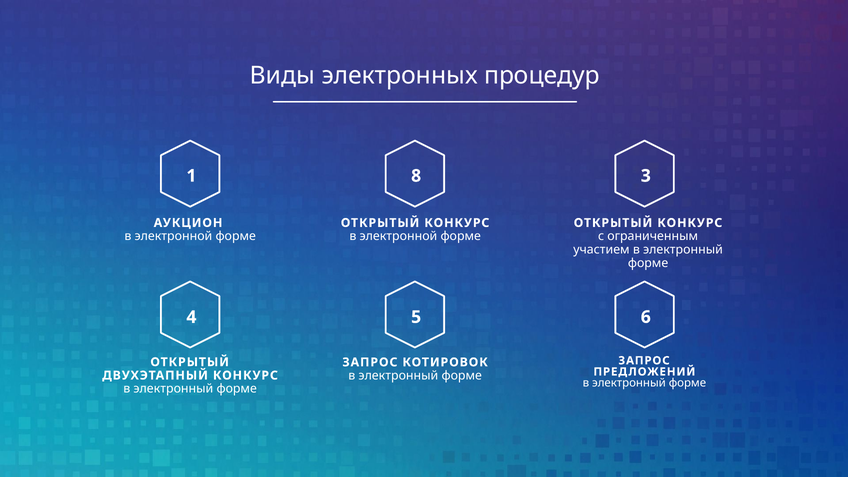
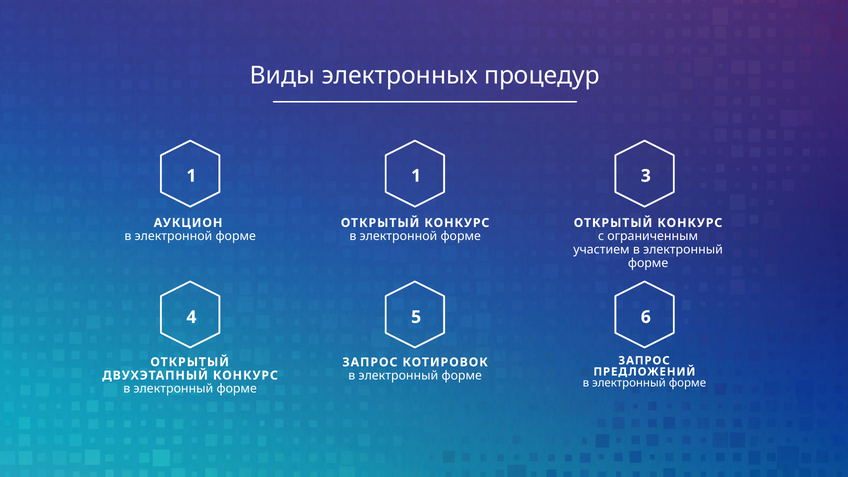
1 8: 8 -> 1 (416, 176)
